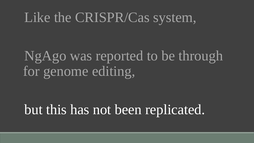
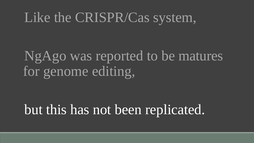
through: through -> matures (201, 56)
